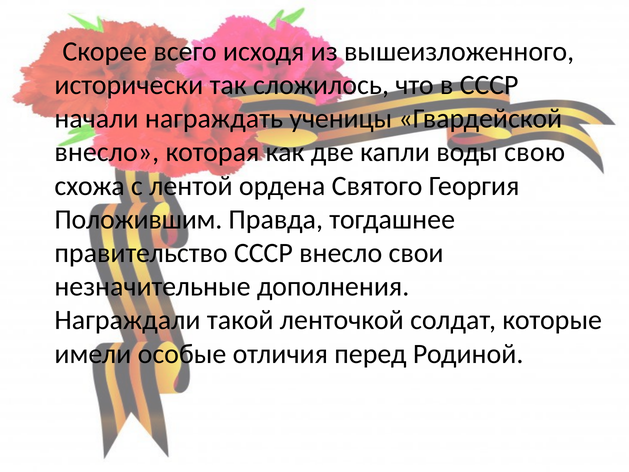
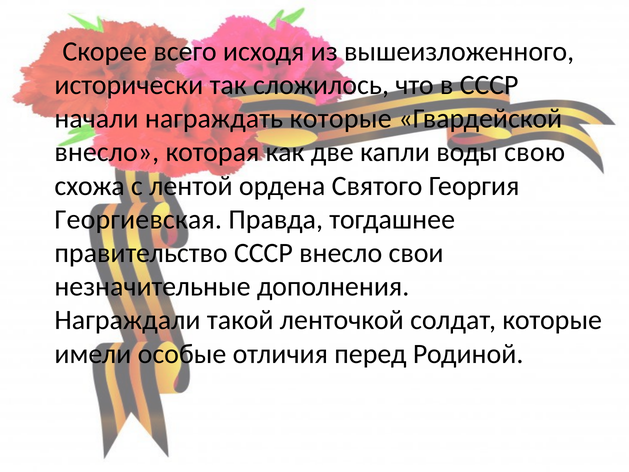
награждать ученицы: ученицы -> которые (341, 119)
Положившим: Положившим -> Георгиевская (138, 219)
